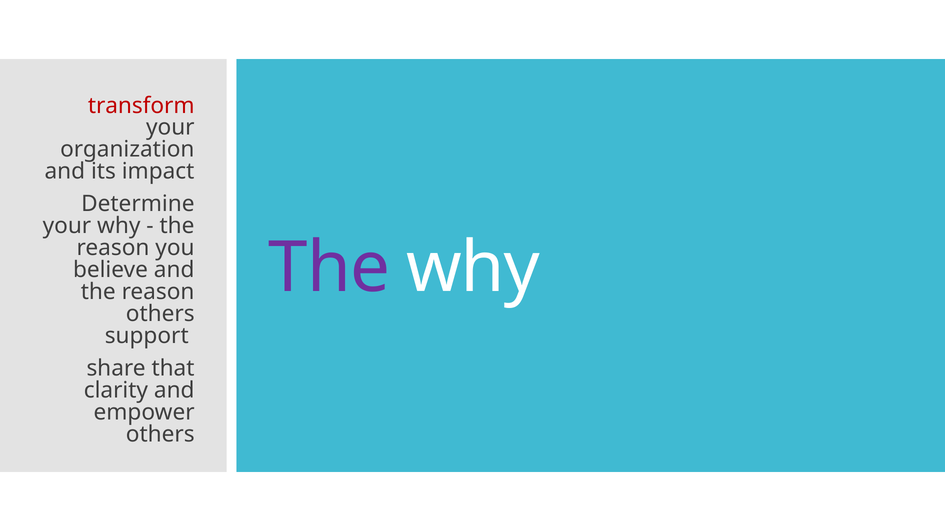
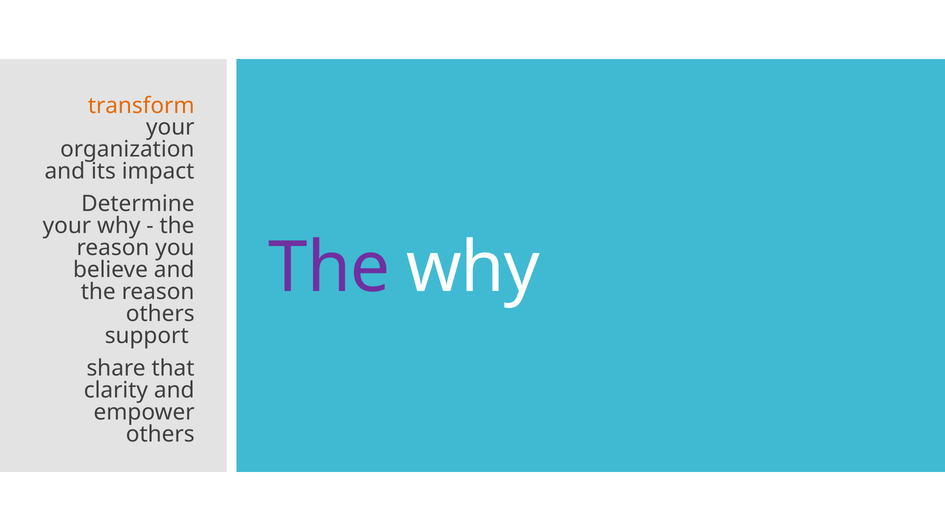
transform colour: red -> orange (141, 106)
